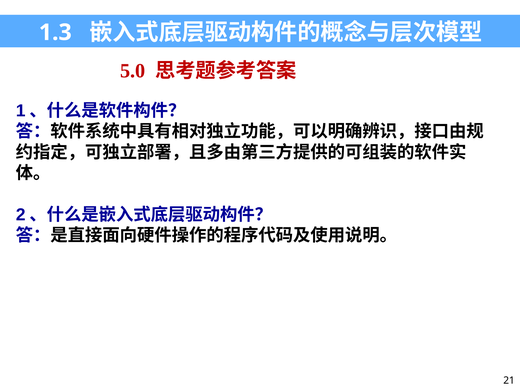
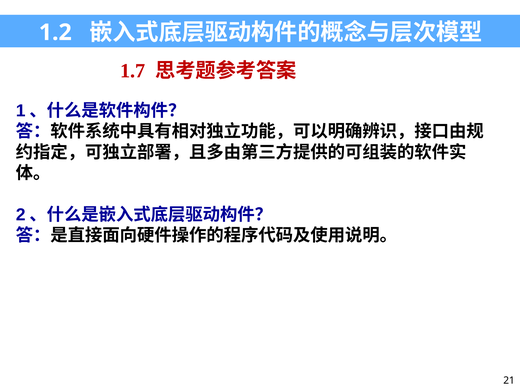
1.3: 1.3 -> 1.2 (55, 32)
5.0: 5.0 -> 1.7 (133, 71)
